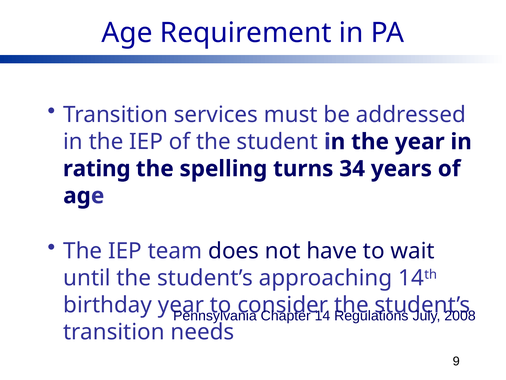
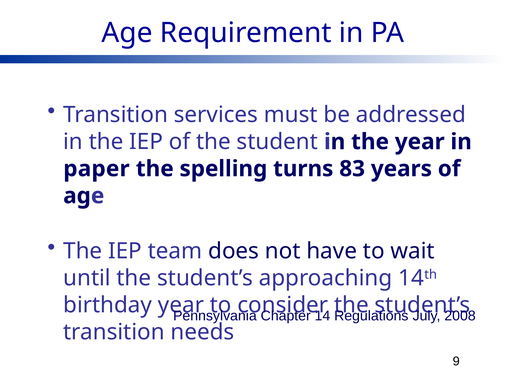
rating: rating -> paper (96, 169)
34: 34 -> 83 (352, 169)
